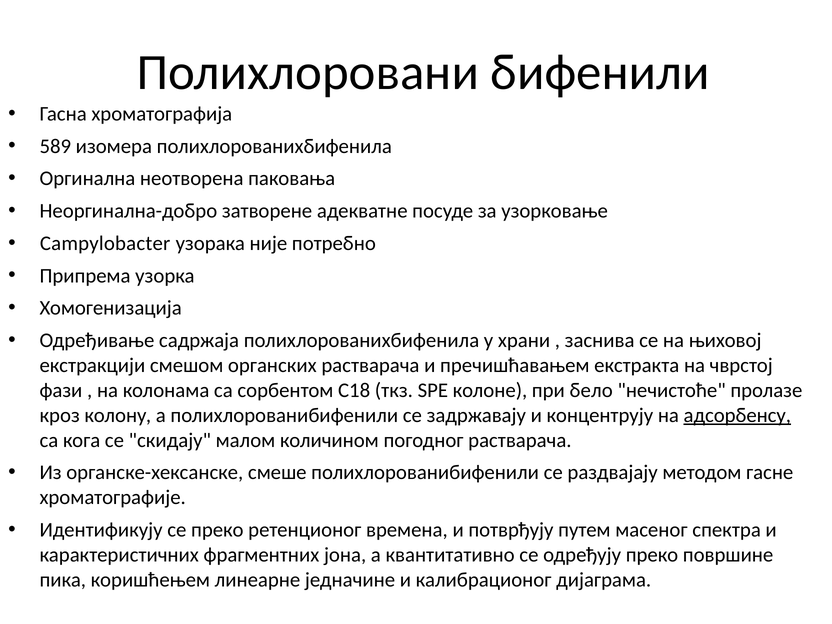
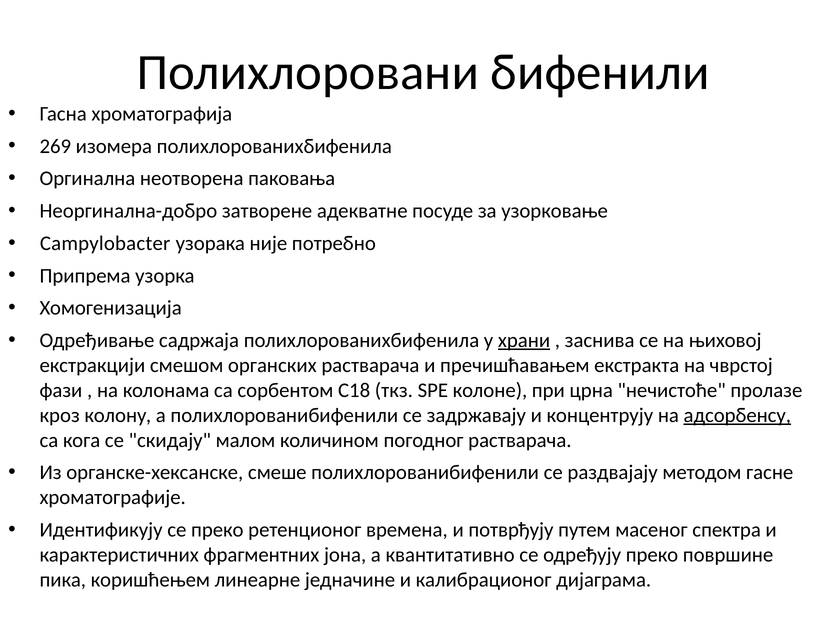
589: 589 -> 269 (55, 146)
храни underline: none -> present (524, 340)
бело: бело -> црна (591, 390)
